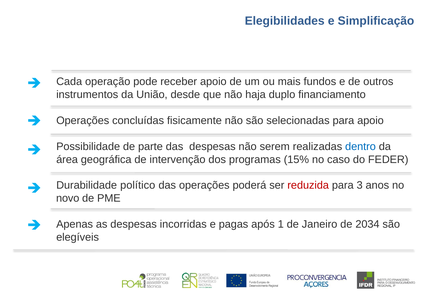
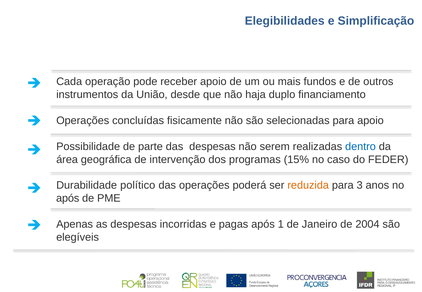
reduzida colour: red -> orange (308, 185)
novo: novo -> após (68, 198)
2034: 2034 -> 2004 (367, 224)
